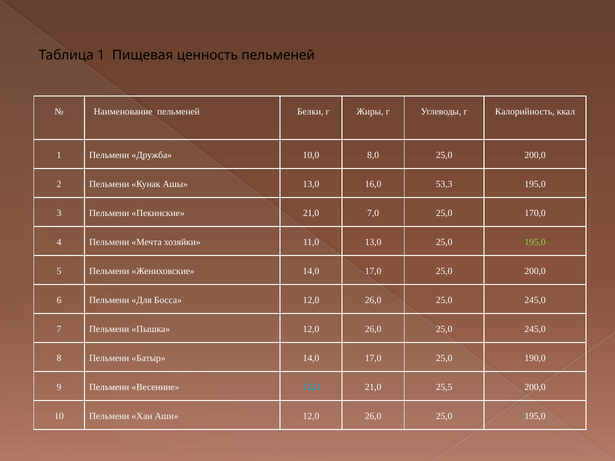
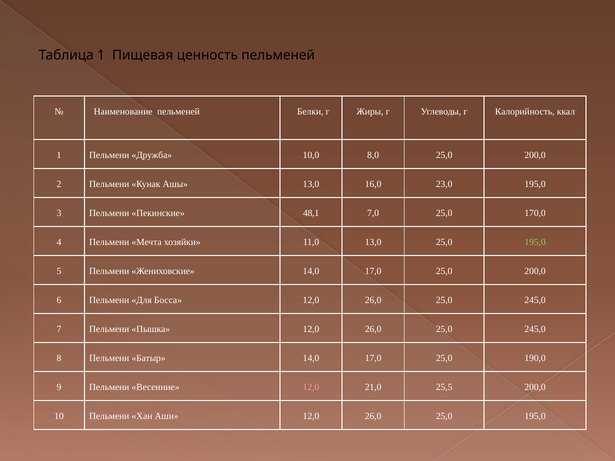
53,3: 53,3 -> 23,0 (444, 184)
Пекинские 21,0: 21,0 -> 48,1 (311, 213)
12,0 colour: light blue -> pink (311, 387)
